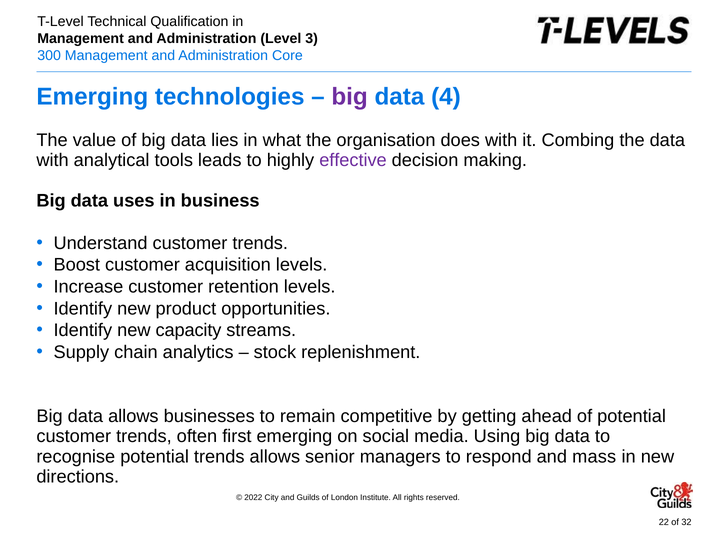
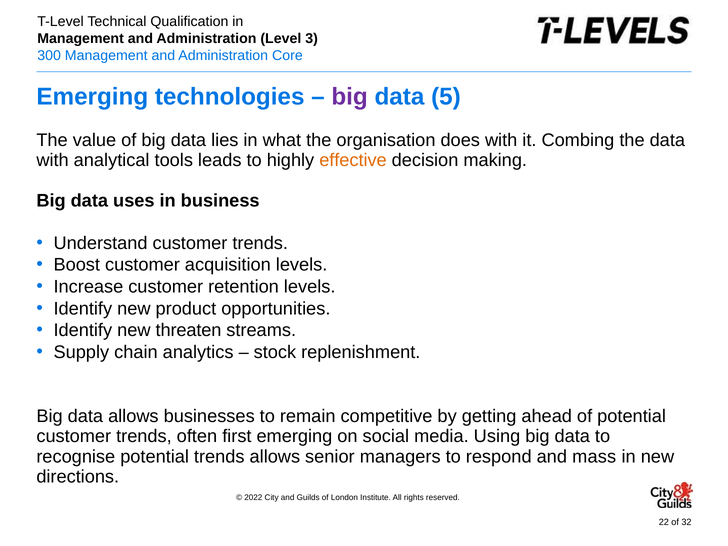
4: 4 -> 5 (446, 97)
effective colour: purple -> orange (353, 160)
capacity: capacity -> threaten (189, 330)
